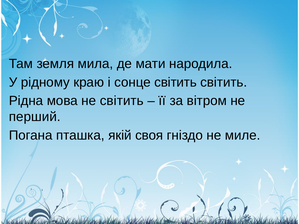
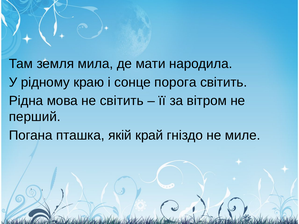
сонце світить: світить -> порога (175, 82)
своя: своя -> край (149, 135)
